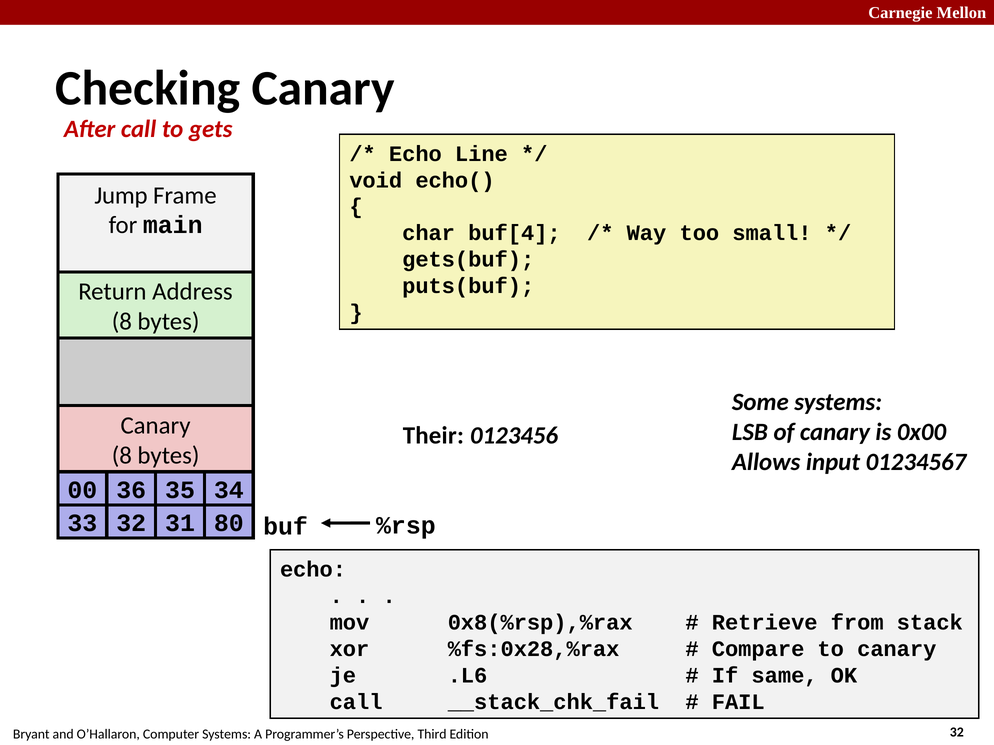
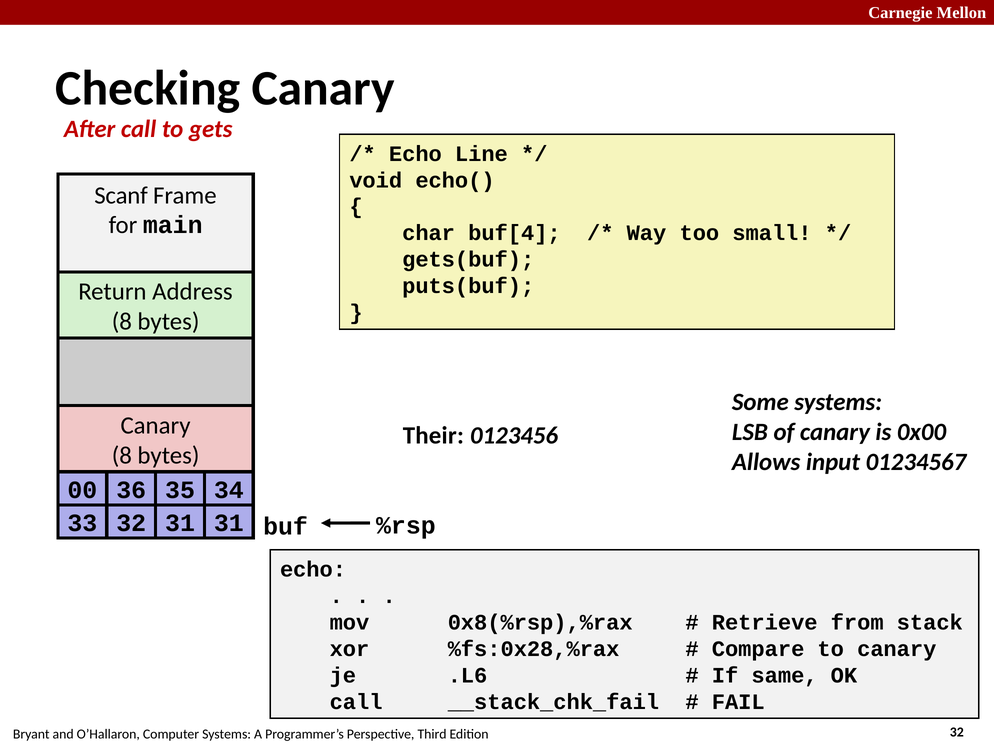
Jump: Jump -> Scanf (121, 195)
31 80: 80 -> 31 (229, 524)
